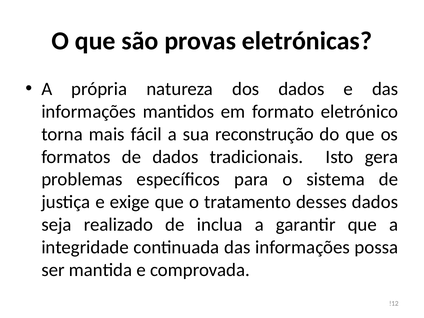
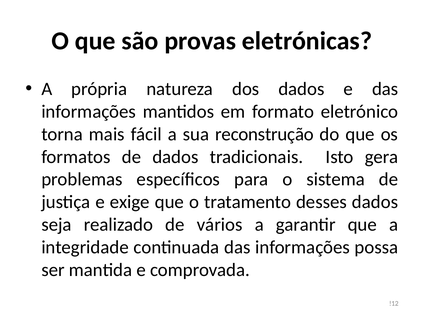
inclua: inclua -> vários (220, 225)
